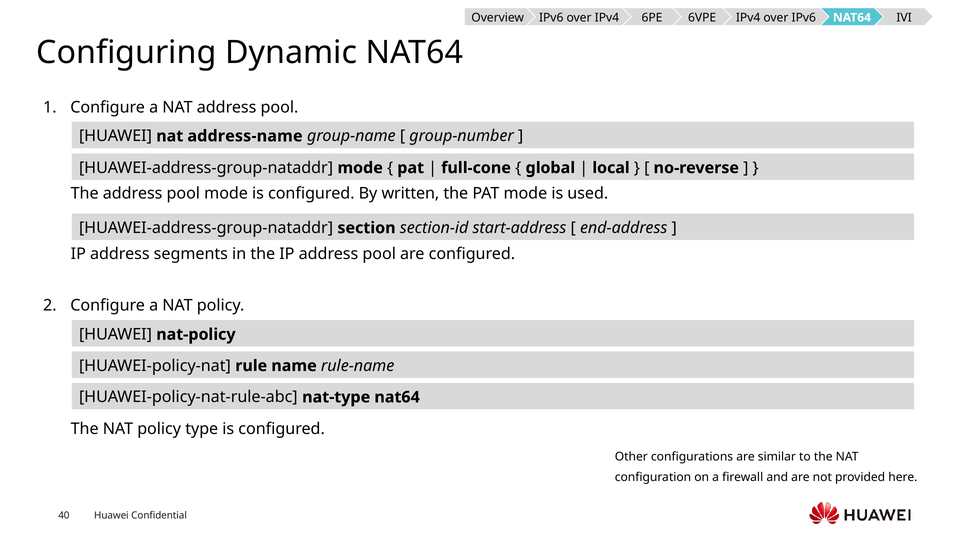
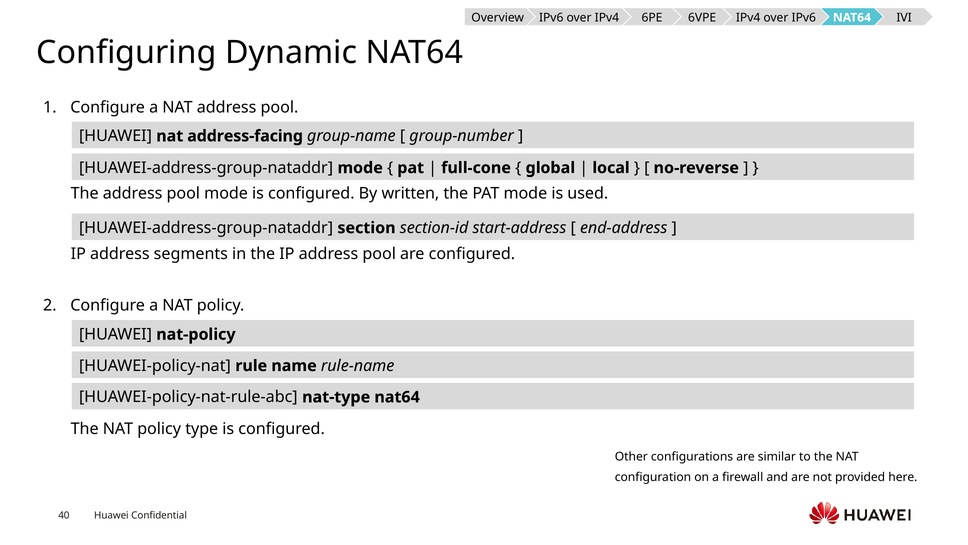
address-name: address-name -> address-facing (245, 136)
